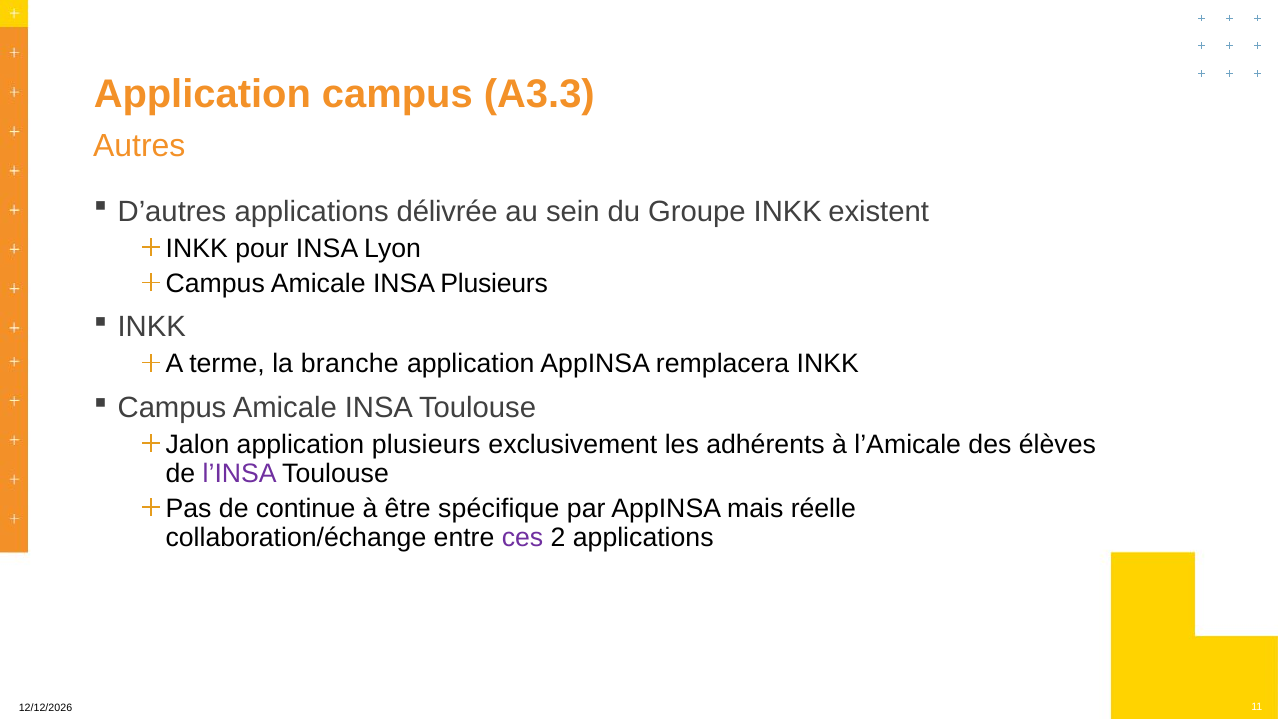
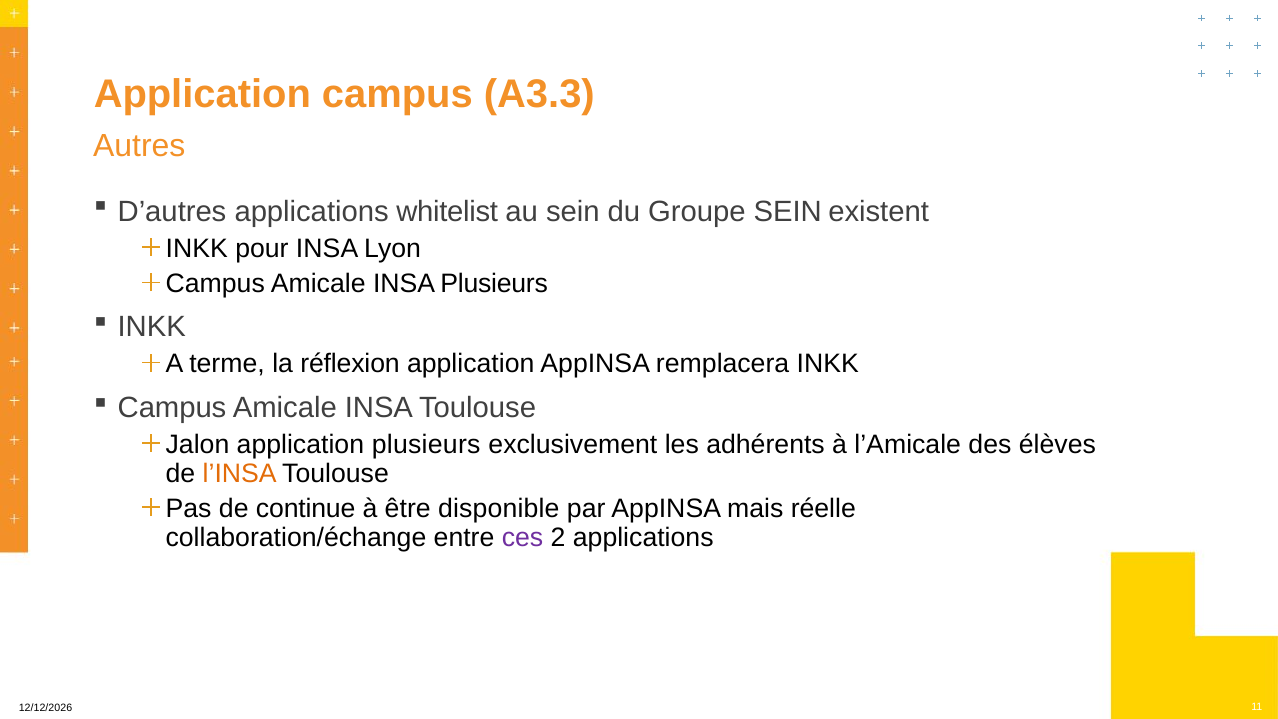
délivrée: délivrée -> whitelist (447, 212)
Groupe INKK: INKK -> SEIN (788, 212)
branche: branche -> réflexion (350, 364)
l’INSA colour: purple -> orange (240, 473)
spécifique: spécifique -> disponible (499, 509)
